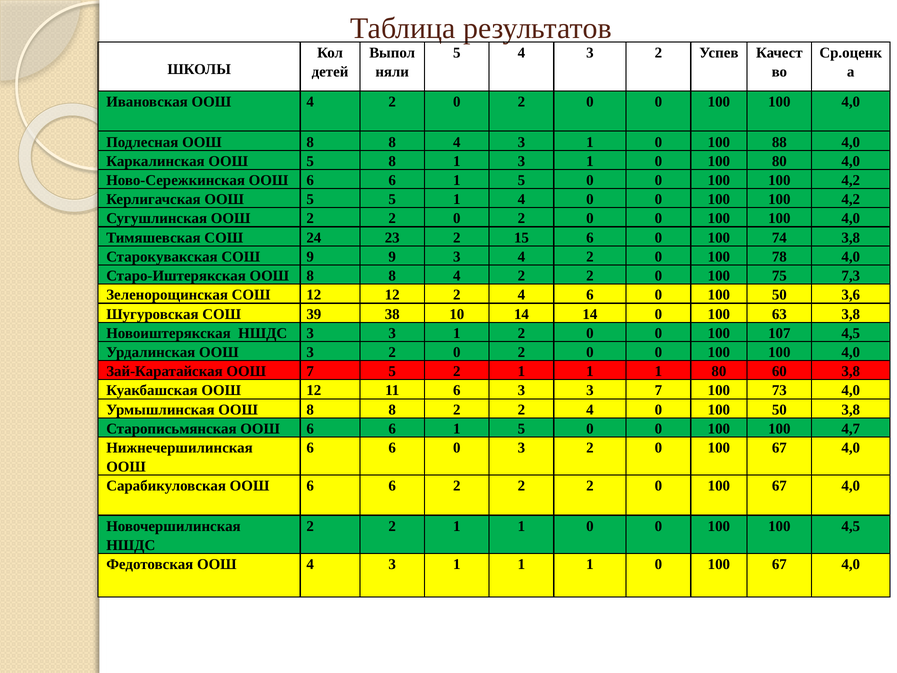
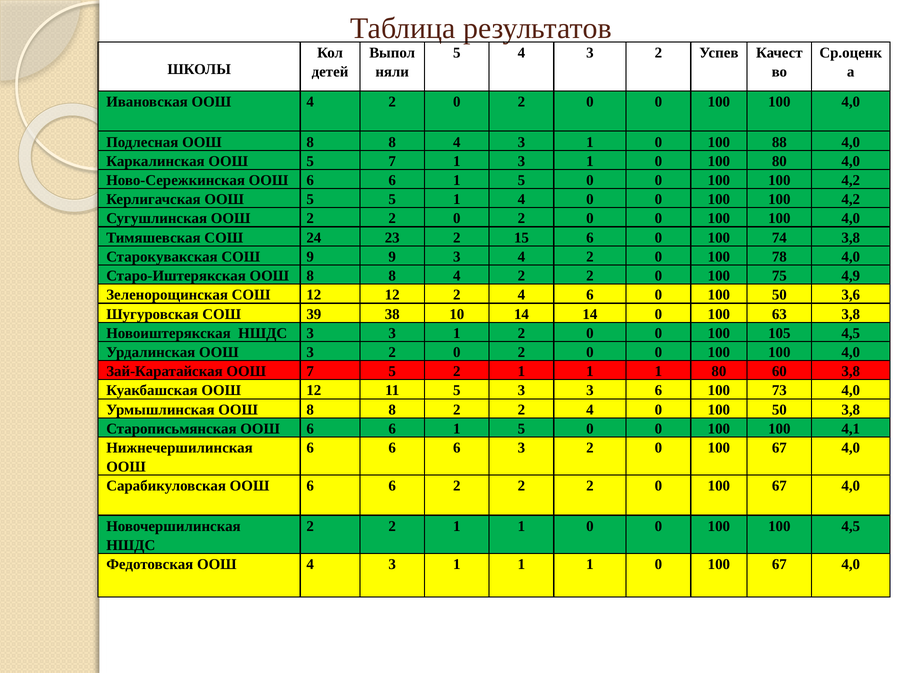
5 8: 8 -> 7 (392, 161)
7,3: 7,3 -> 4,9 (851, 276)
107: 107 -> 105 (779, 333)
11 6: 6 -> 5 (457, 390)
3 7: 7 -> 6 (658, 390)
4,7: 4,7 -> 4,1 (851, 429)
6 6 0: 0 -> 6 (457, 448)
